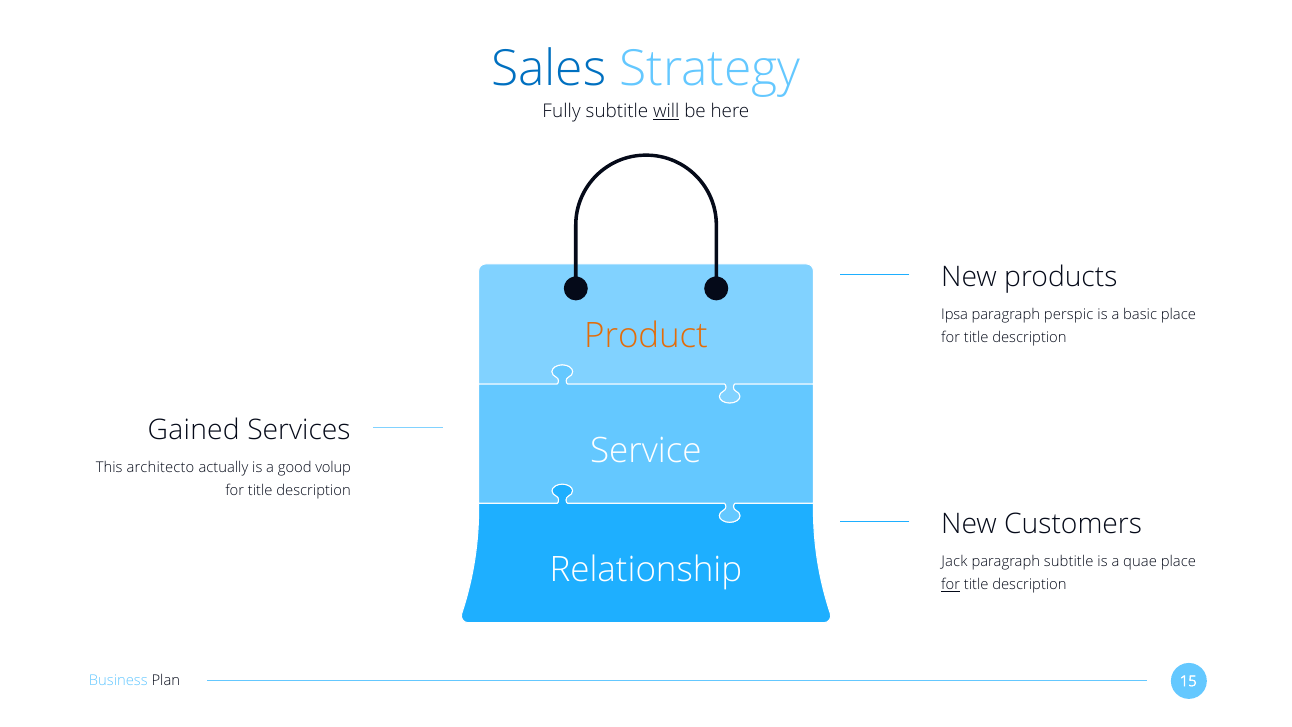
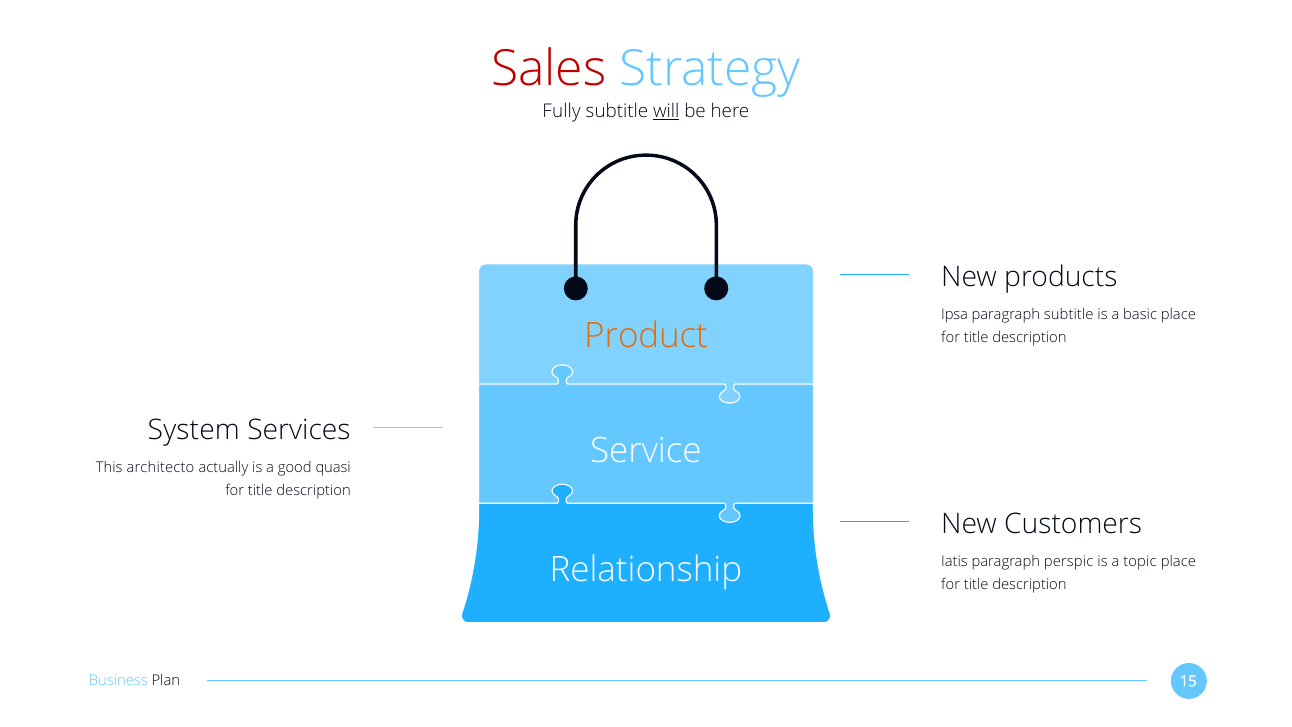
Sales colour: blue -> red (549, 69)
paragraph perspic: perspic -> subtitle (1069, 315)
Gained: Gained -> System (194, 430)
volup: volup -> quasi (333, 468)
Jack: Jack -> Iatis (955, 561)
paragraph subtitle: subtitle -> perspic (1069, 561)
quae: quae -> topic (1140, 561)
for underline: present -> none (951, 584)
